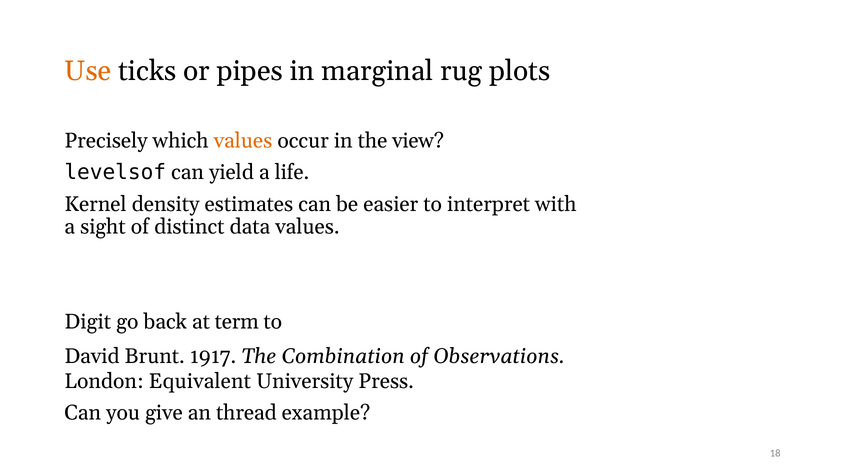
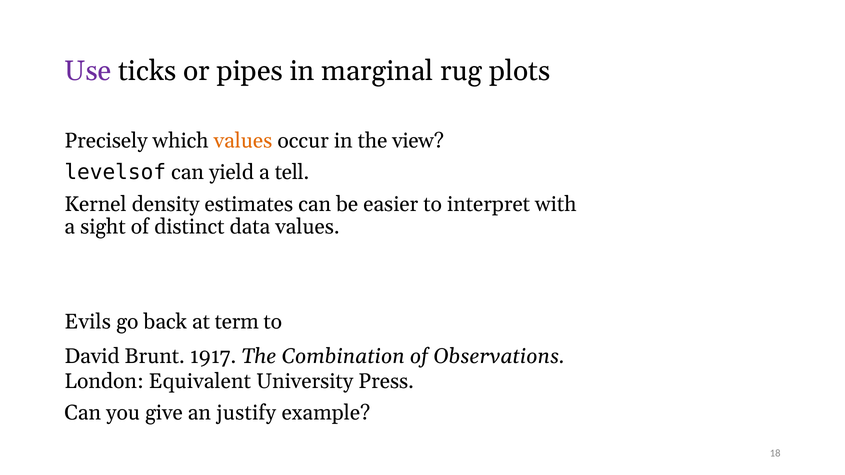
Use colour: orange -> purple (88, 71)
life: life -> tell (292, 173)
Digit: Digit -> Evils (88, 322)
thread: thread -> justify (246, 413)
